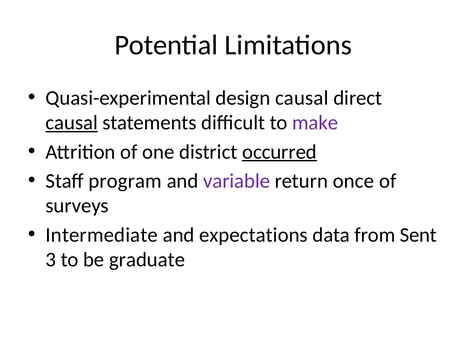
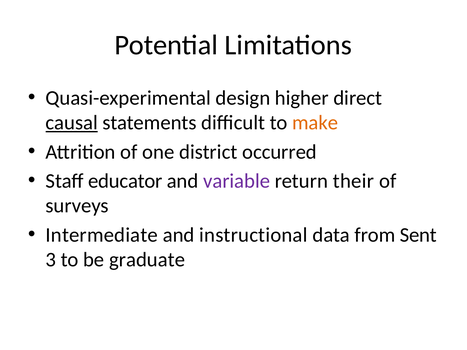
design causal: causal -> higher (302, 98)
make colour: purple -> orange (315, 123)
occurred underline: present -> none (279, 152)
program: program -> educator (125, 181)
once: once -> their (353, 181)
expectations: expectations -> instructional (253, 235)
